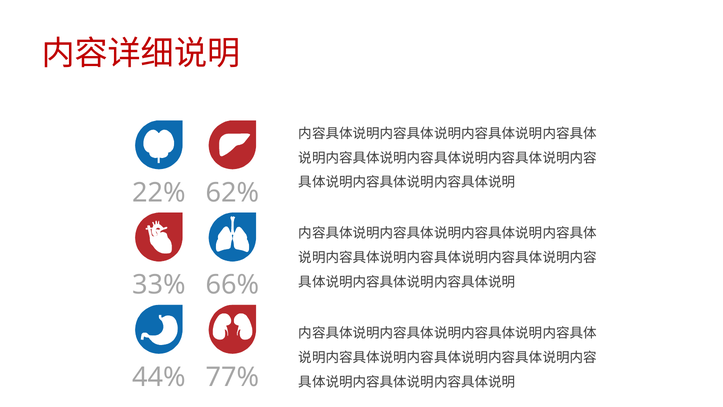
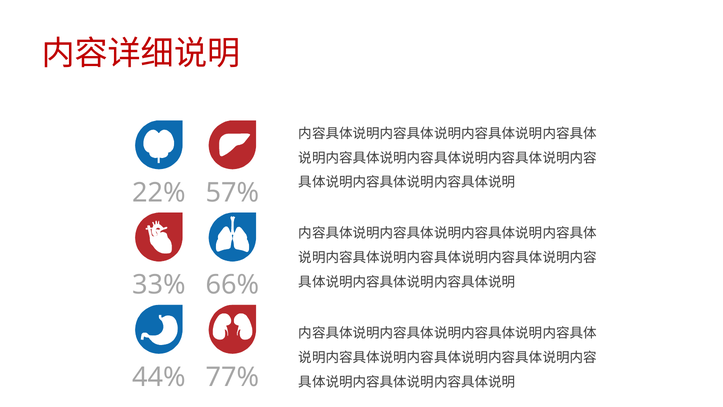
62%: 62% -> 57% (232, 192)
